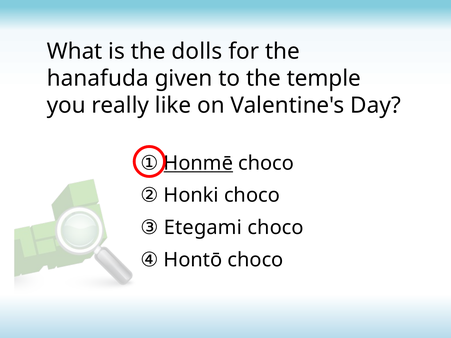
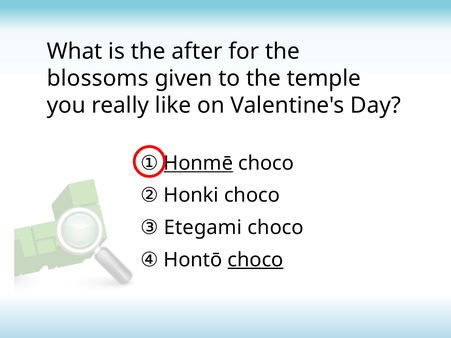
dolls: dolls -> after (197, 51)
hanafuda: hanafuda -> blossoms (98, 78)
choco underline: none -> present (255, 260)
